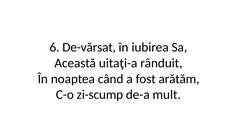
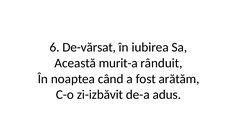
uitaţi-a: uitaţi-a -> murit-a (118, 63)
zi-scump: zi-scump -> zi-izbăvit (100, 95)
mult: mult -> adus (167, 95)
